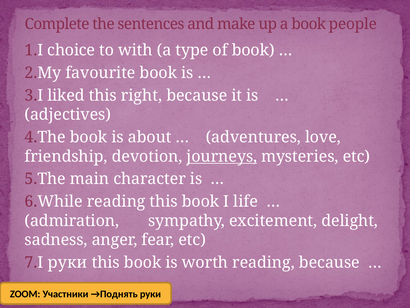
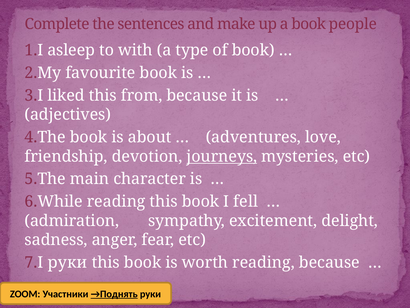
choice: choice -> asleep (71, 50)
right: right -> from (142, 95)
life: life -> fell (246, 201)
→Поднять underline: none -> present (114, 294)
